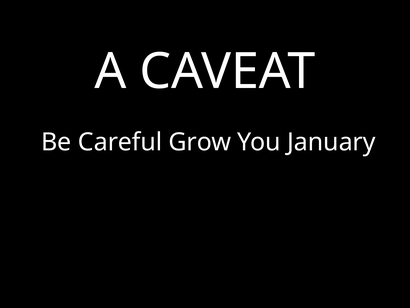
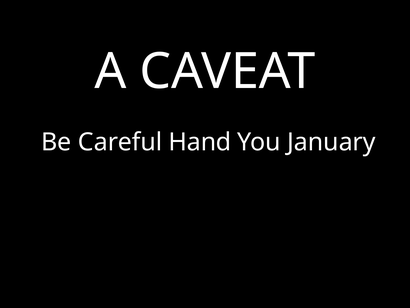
Grow: Grow -> Hand (200, 142)
